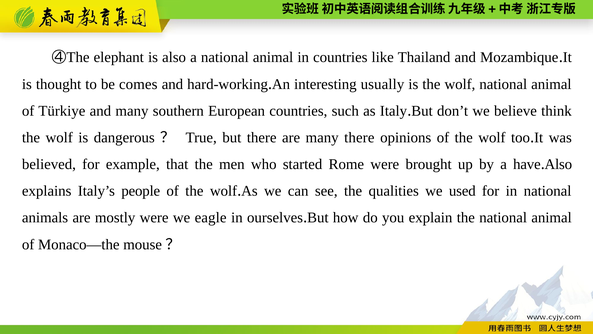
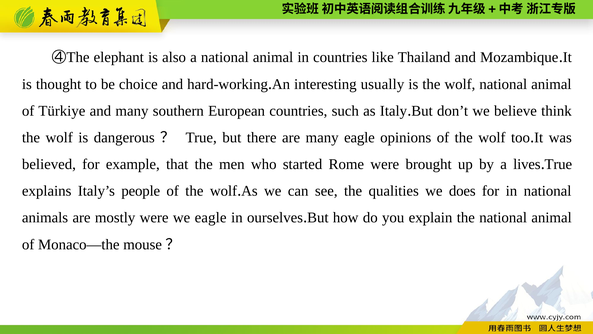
comes: comes -> choice (138, 84)
many there: there -> eagle (359, 137)
have: have -> lives (527, 164)
Also: Also -> True (558, 164)
used: used -> does (462, 191)
